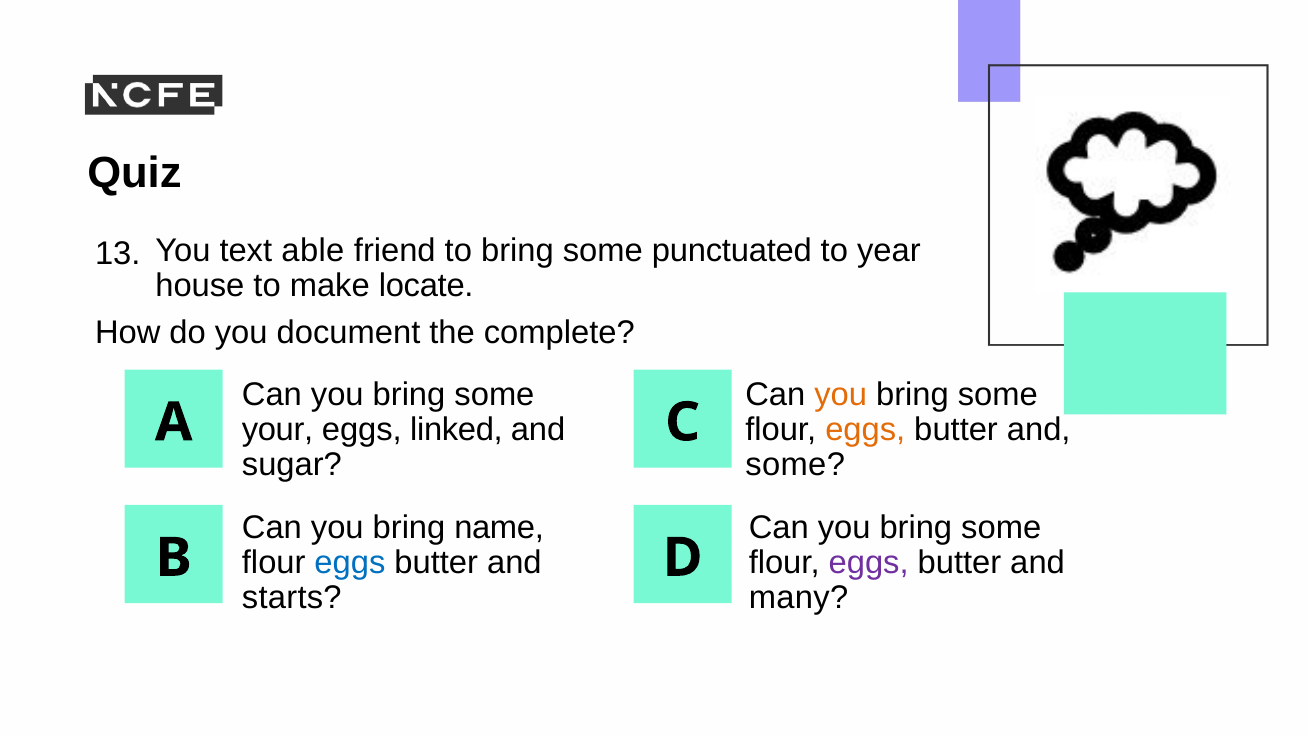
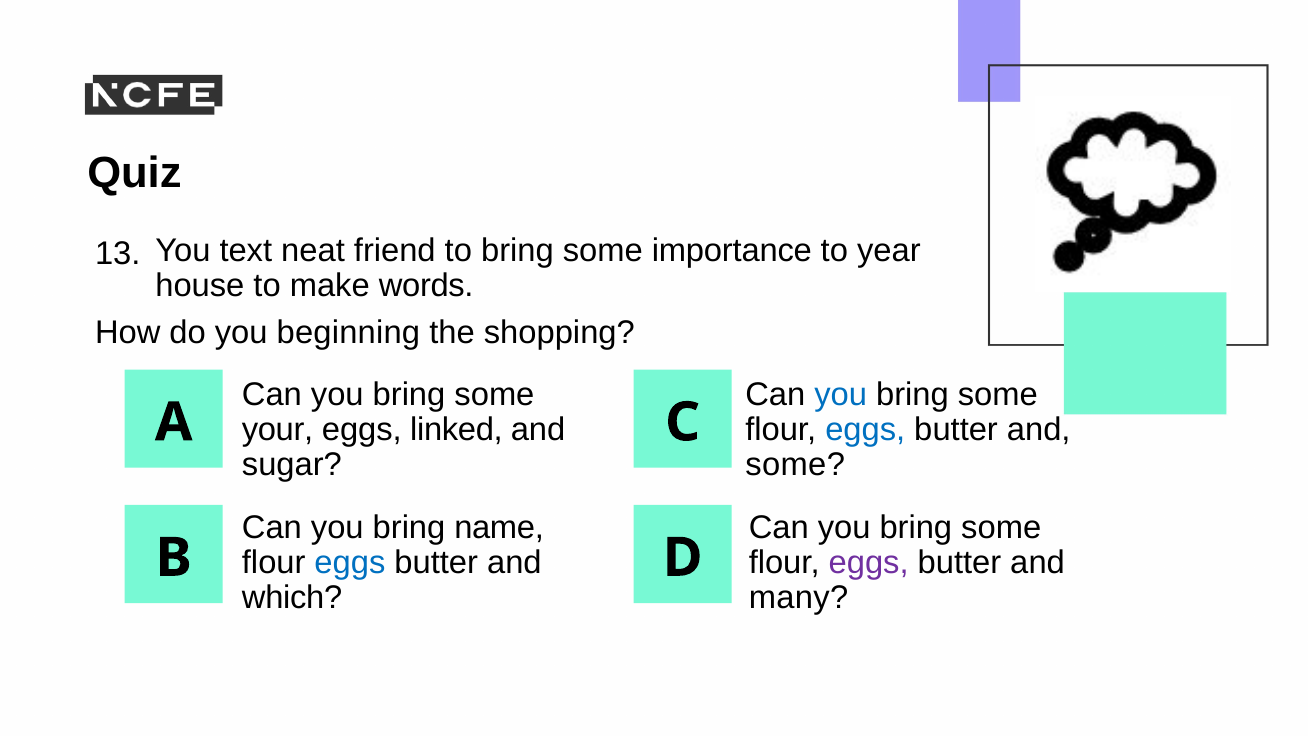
able: able -> neat (313, 250)
punctuated: punctuated -> importance (732, 250)
locate: locate -> words (426, 286)
document: document -> beginning (348, 332)
complete: complete -> shopping (559, 332)
you colour: orange -> blue (841, 394)
eggs colour: orange -> blue (865, 430)
starts: starts -> which (292, 598)
